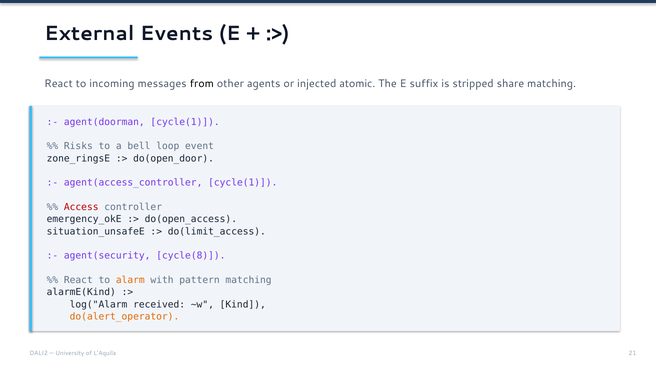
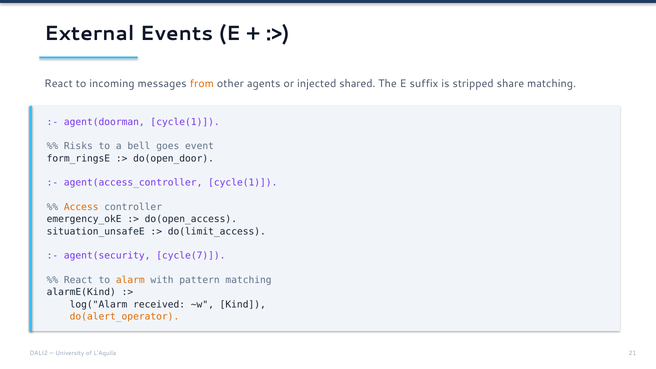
from colour: black -> orange (202, 84)
atomic: atomic -> shared (357, 84)
loop: loop -> goes (168, 146)
zone_ringsE: zone_ringsE -> form_ringsE (78, 158)
Access colour: red -> orange (81, 207)
cycle(8: cycle(8 -> cycle(7 (191, 256)
